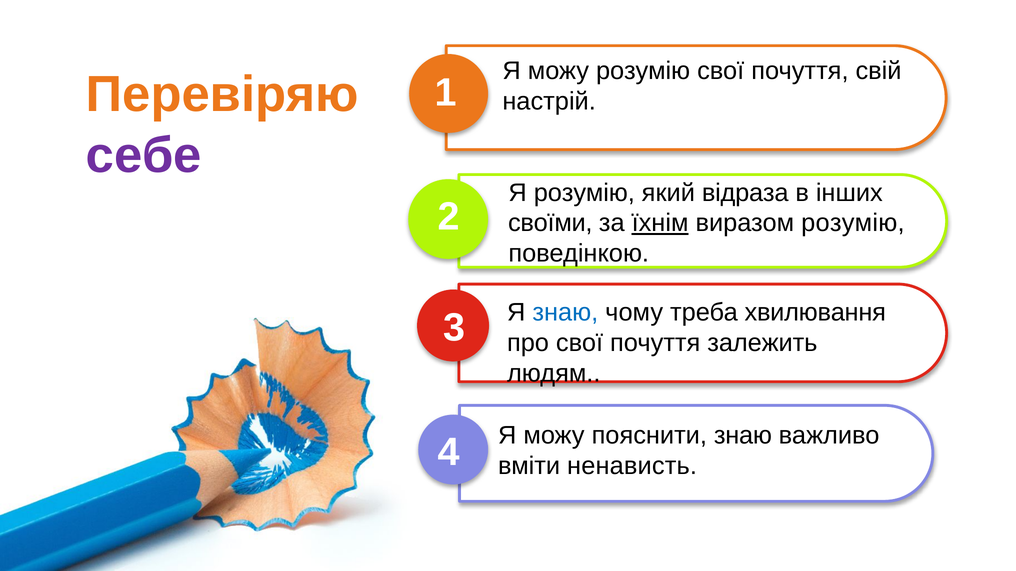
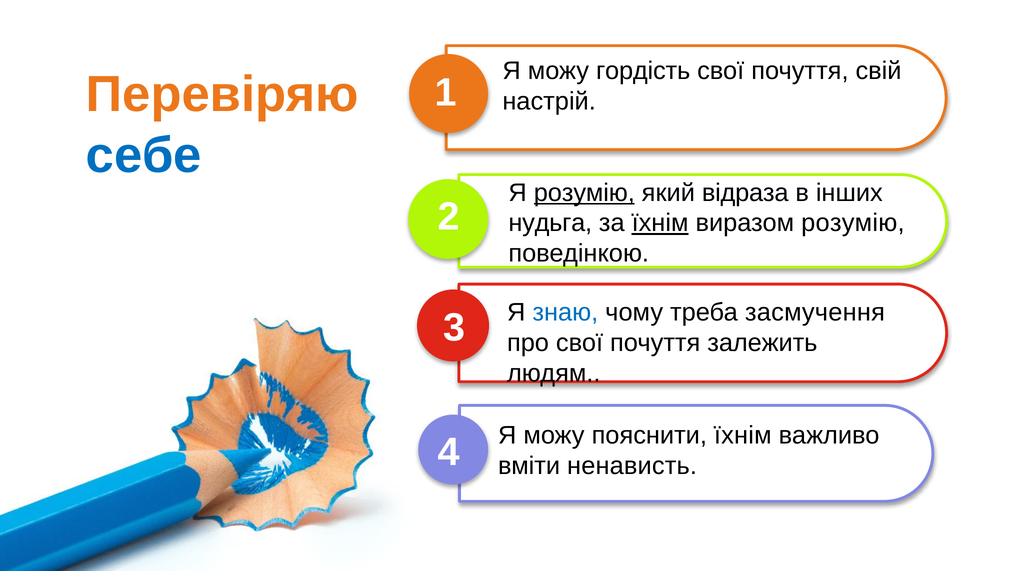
можу розумію: розумію -> гордість (643, 71)
себе colour: purple -> blue (144, 156)
розумію underline: none -> present (584, 193)
своїми: своїми -> нудьга (550, 223)
хвилювання: хвилювання -> засмучення (815, 313)
пояснити знаю: знаю -> їхнім (743, 436)
